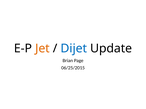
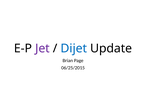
Jet colour: orange -> purple (42, 49)
